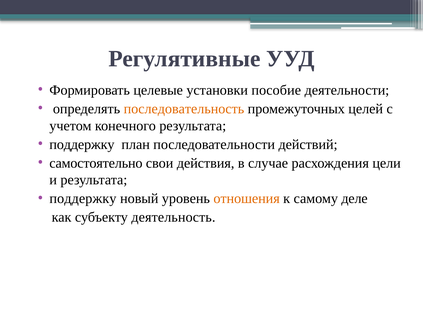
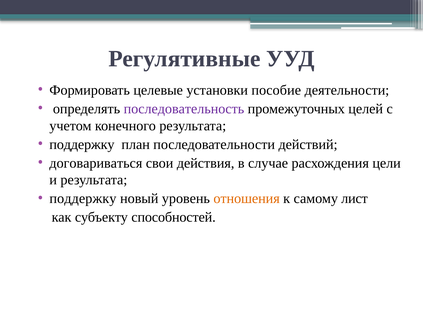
последовательность colour: orange -> purple (184, 109)
самостоятельно: самостоятельно -> договариваться (96, 163)
деле: деле -> лист (355, 199)
деятельность: деятельность -> способностей (174, 218)
